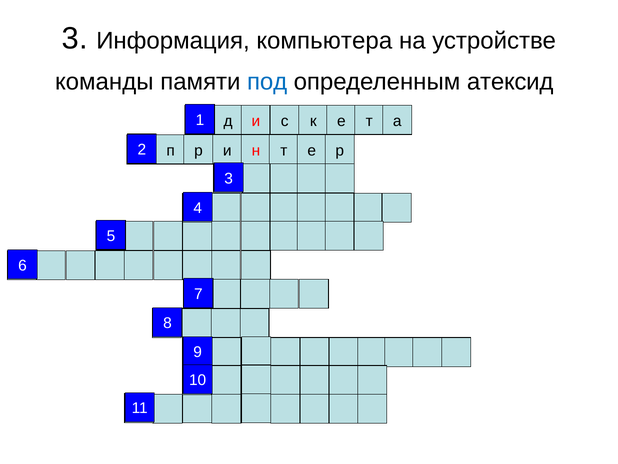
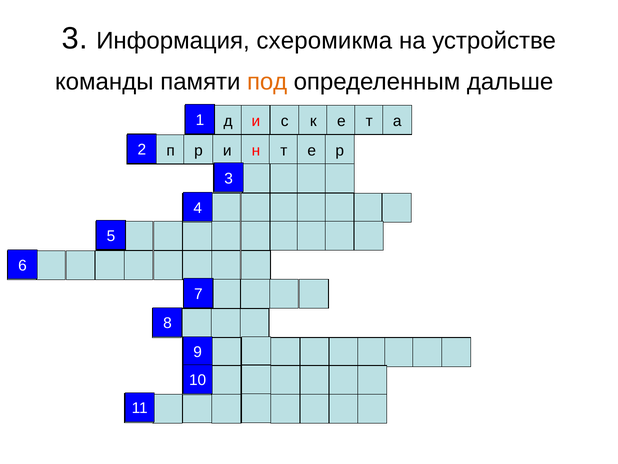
компьютера: компьютера -> схеромикма (324, 41)
под colour: blue -> orange (267, 82)
атексид: атексид -> дальше (510, 82)
